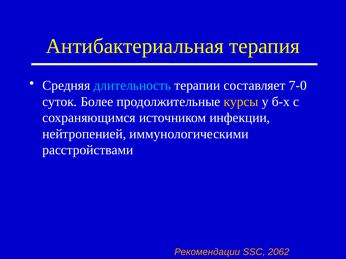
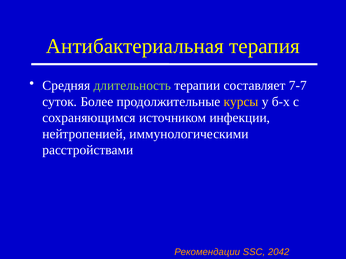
длительность colour: light blue -> light green (132, 86)
7-0: 7-0 -> 7-7 (298, 86)
2062: 2062 -> 2042 (279, 253)
